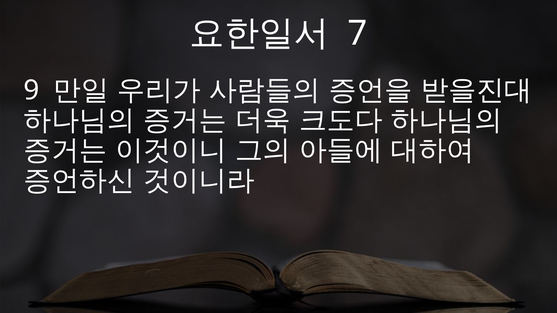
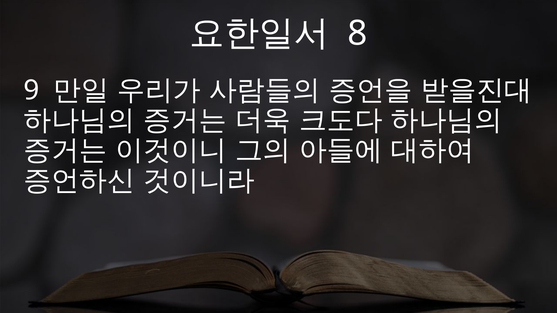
7: 7 -> 8 (357, 34)
